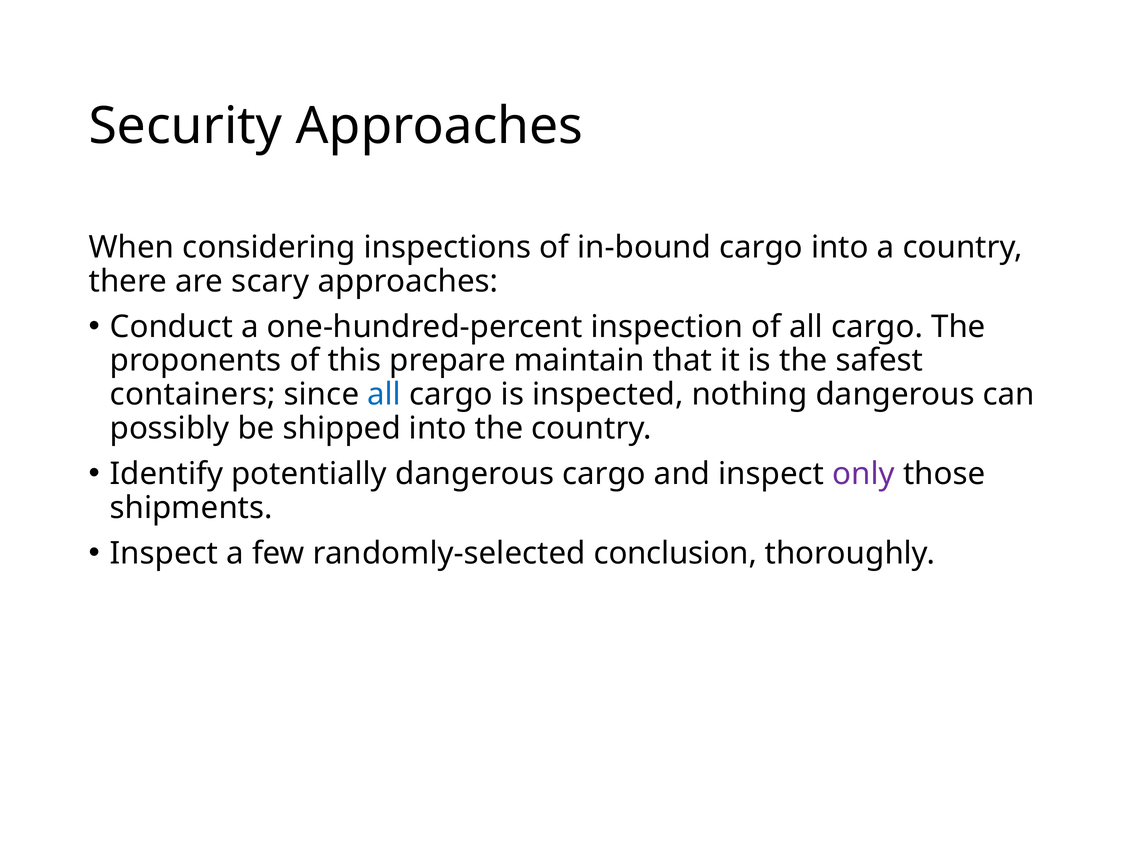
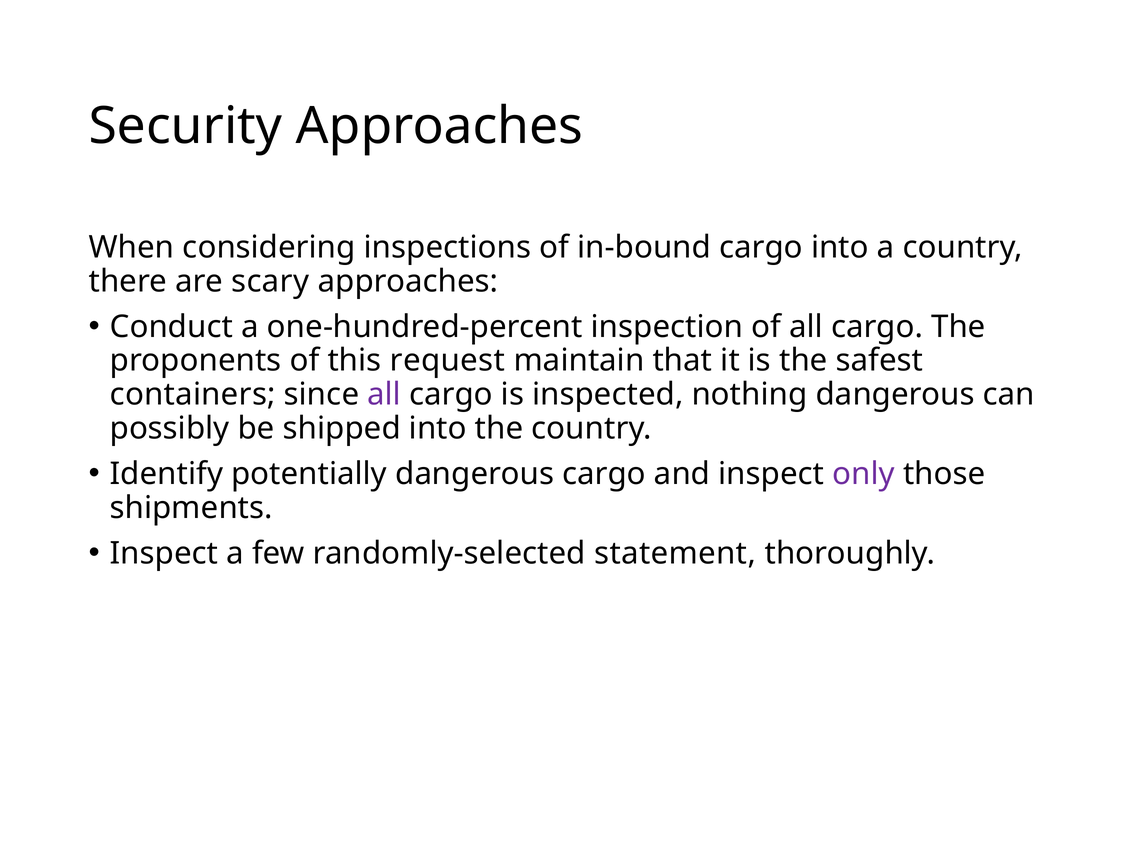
prepare: prepare -> request (447, 361)
all colour: blue -> purple (384, 395)
conclusion: conclusion -> statement (675, 554)
